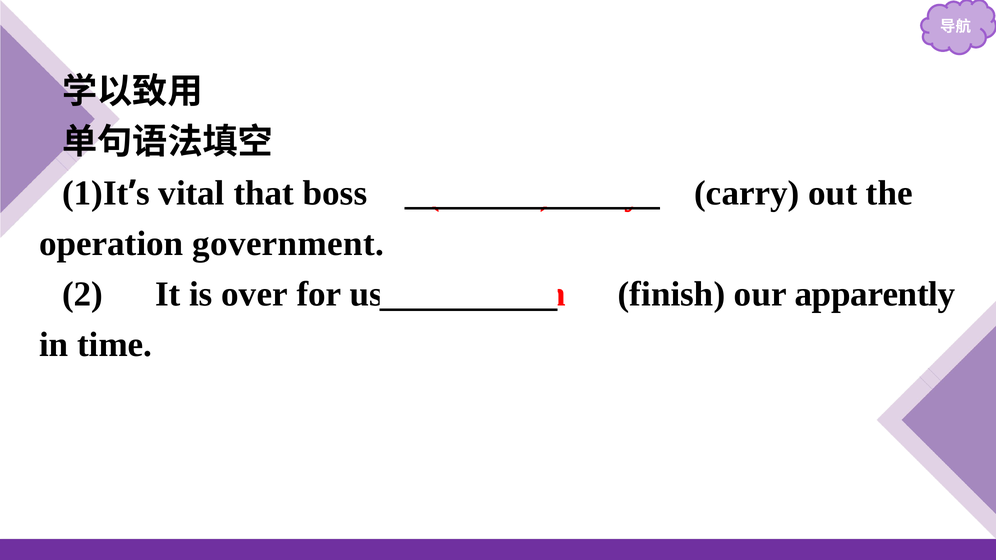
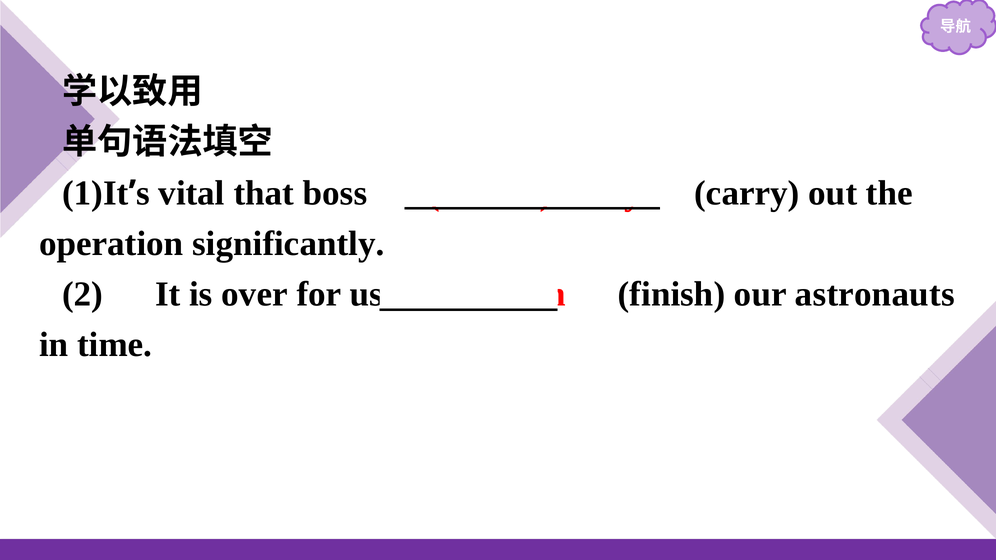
government: government -> significantly (288, 244)
apparently: apparently -> astronauts (875, 294)
